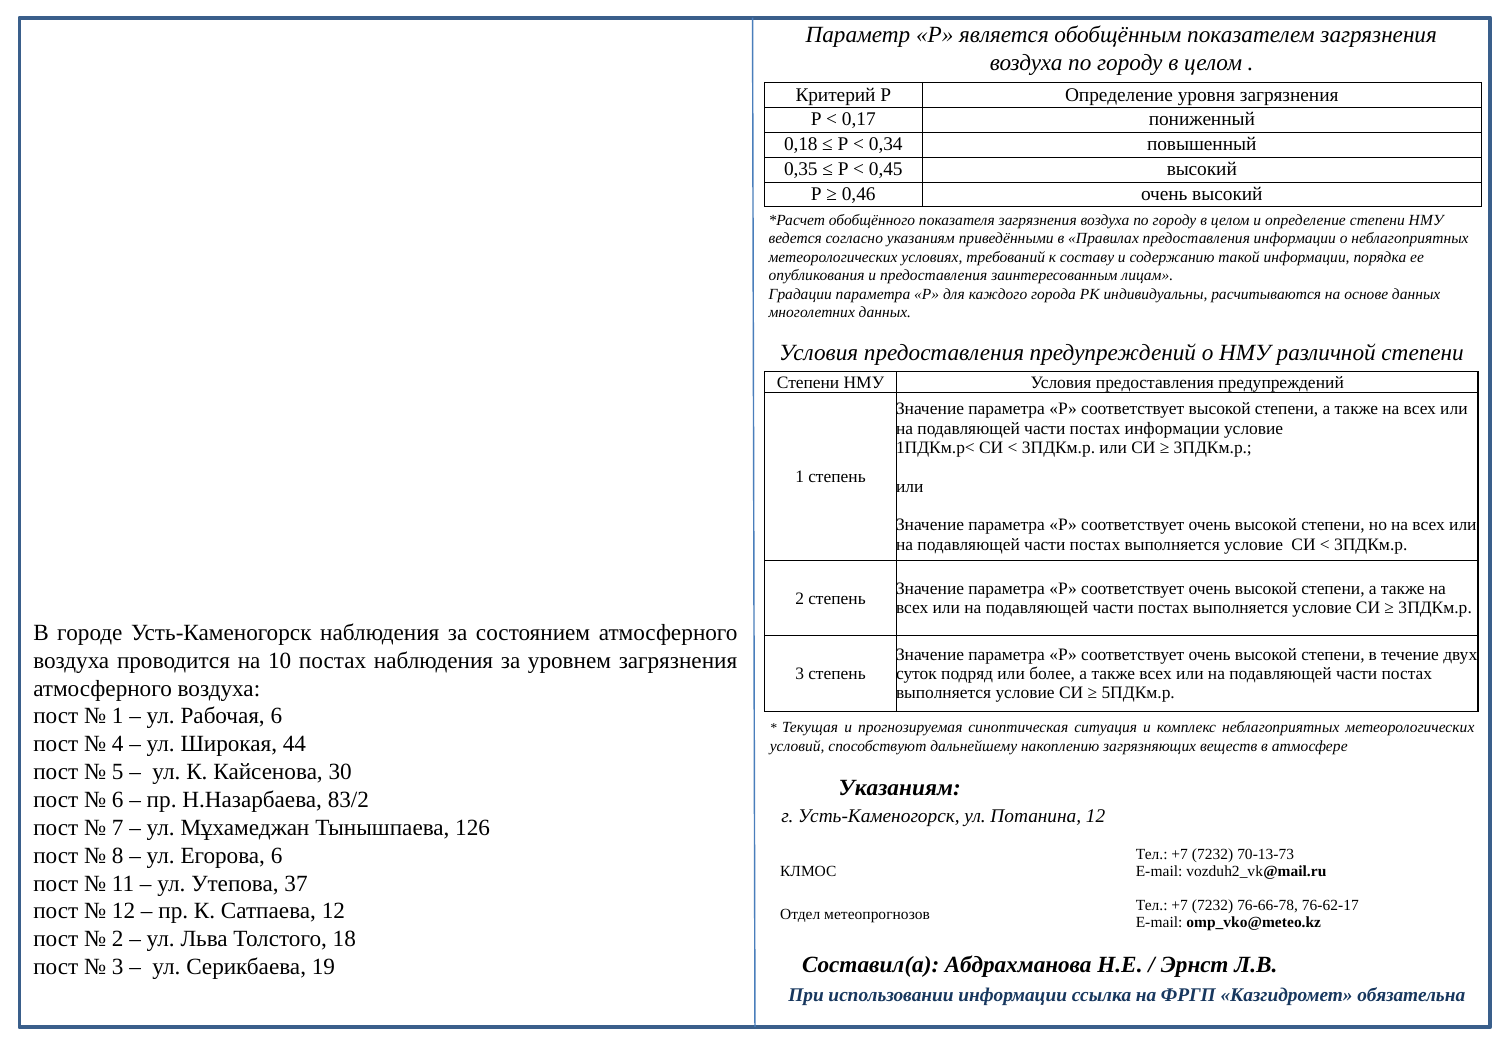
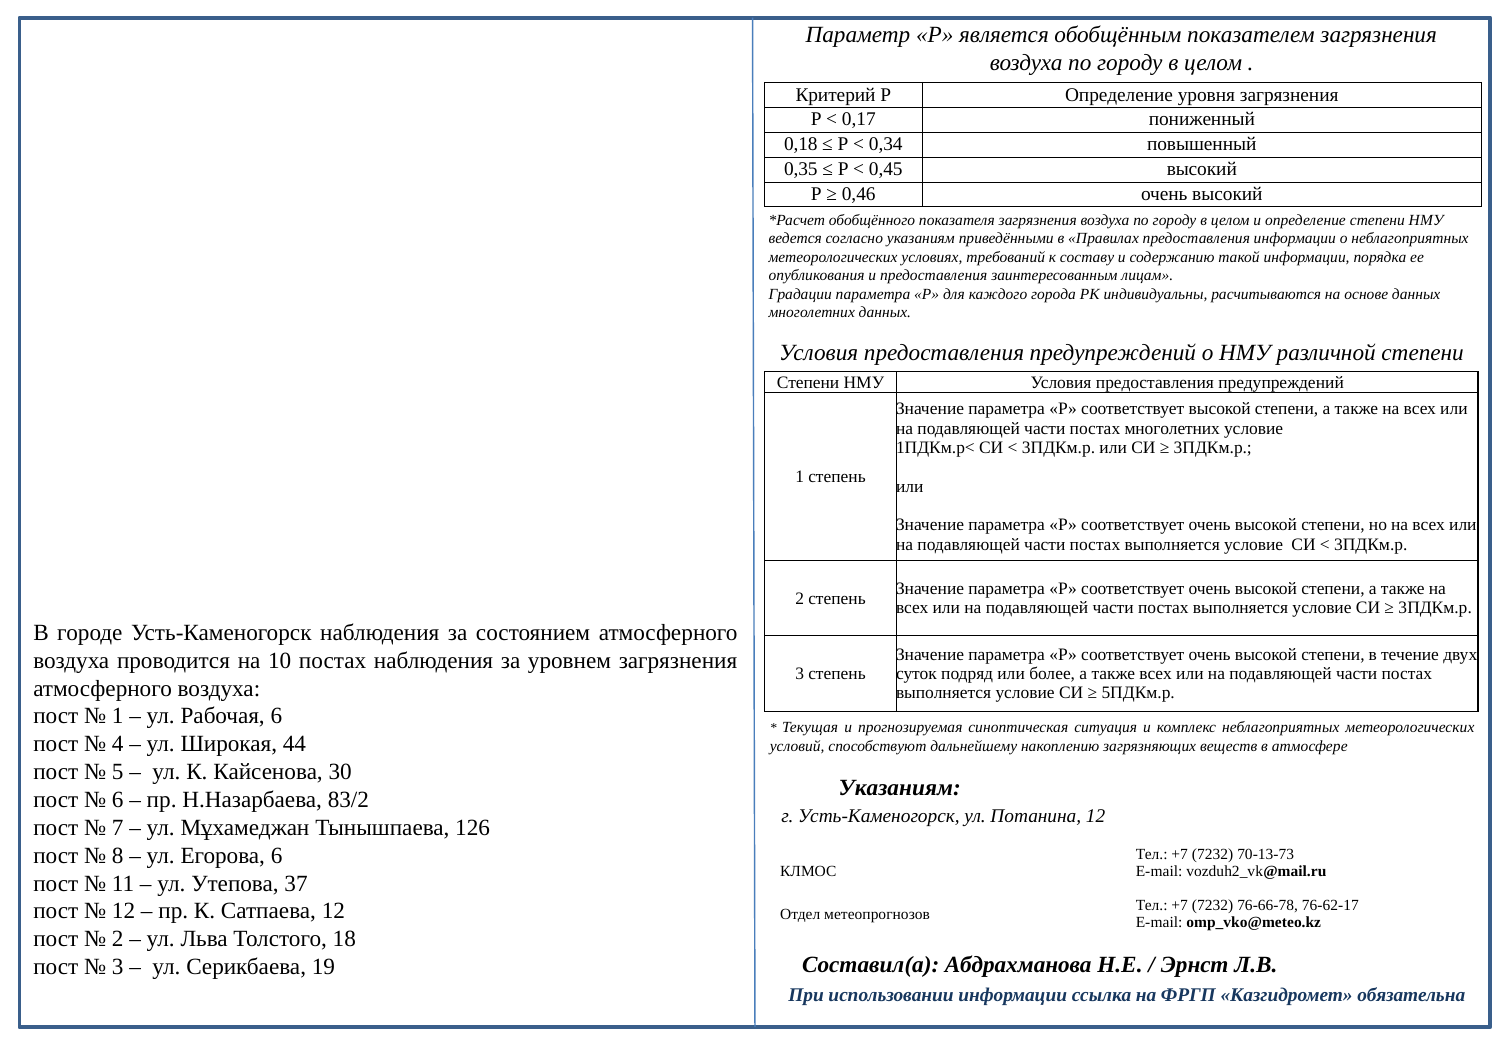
постах информации: информации -> многолетних (1172, 429)
